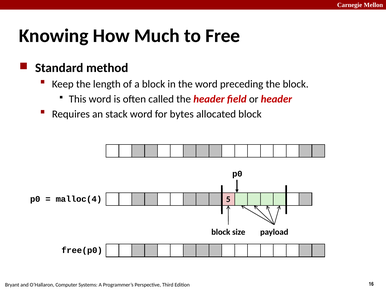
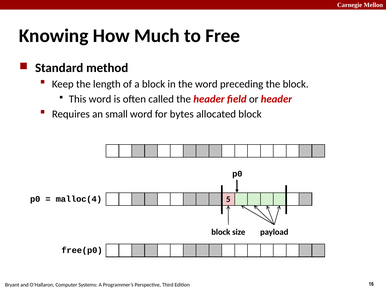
stack: stack -> small (117, 114)
